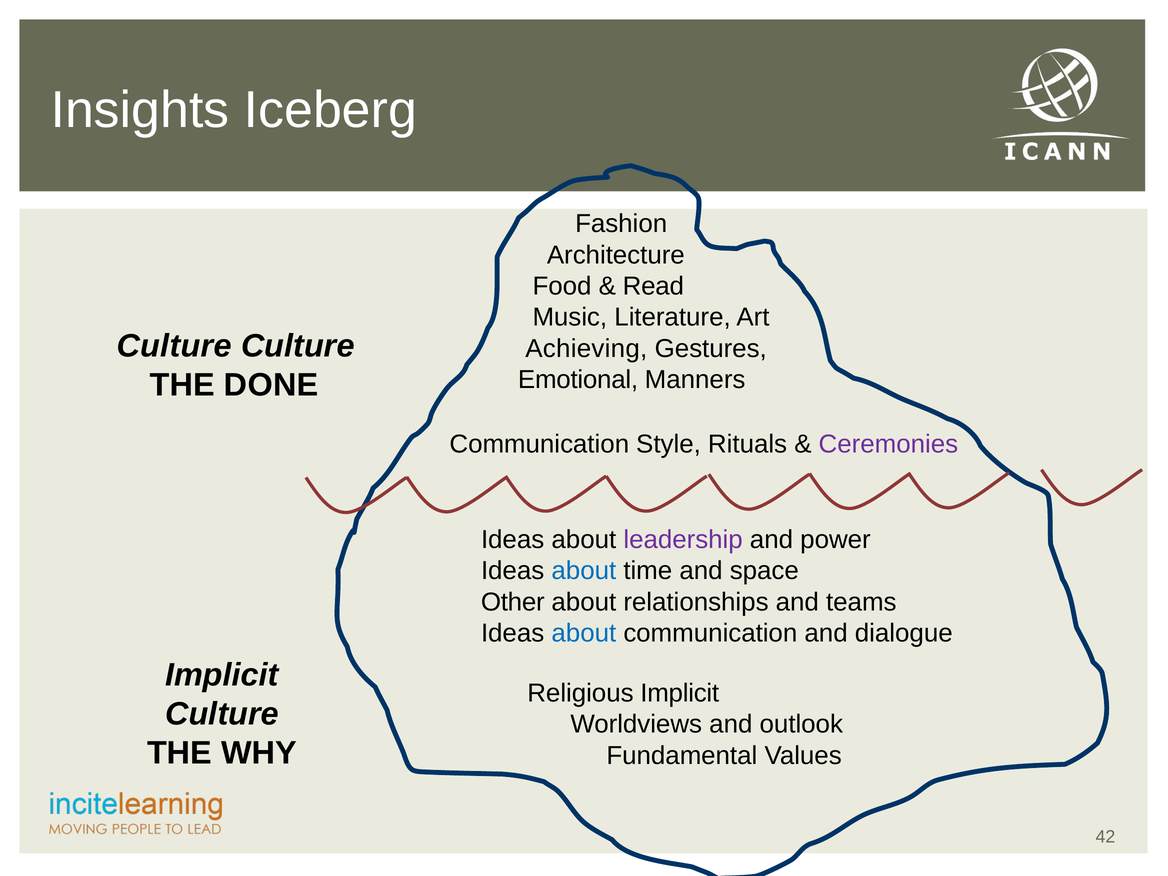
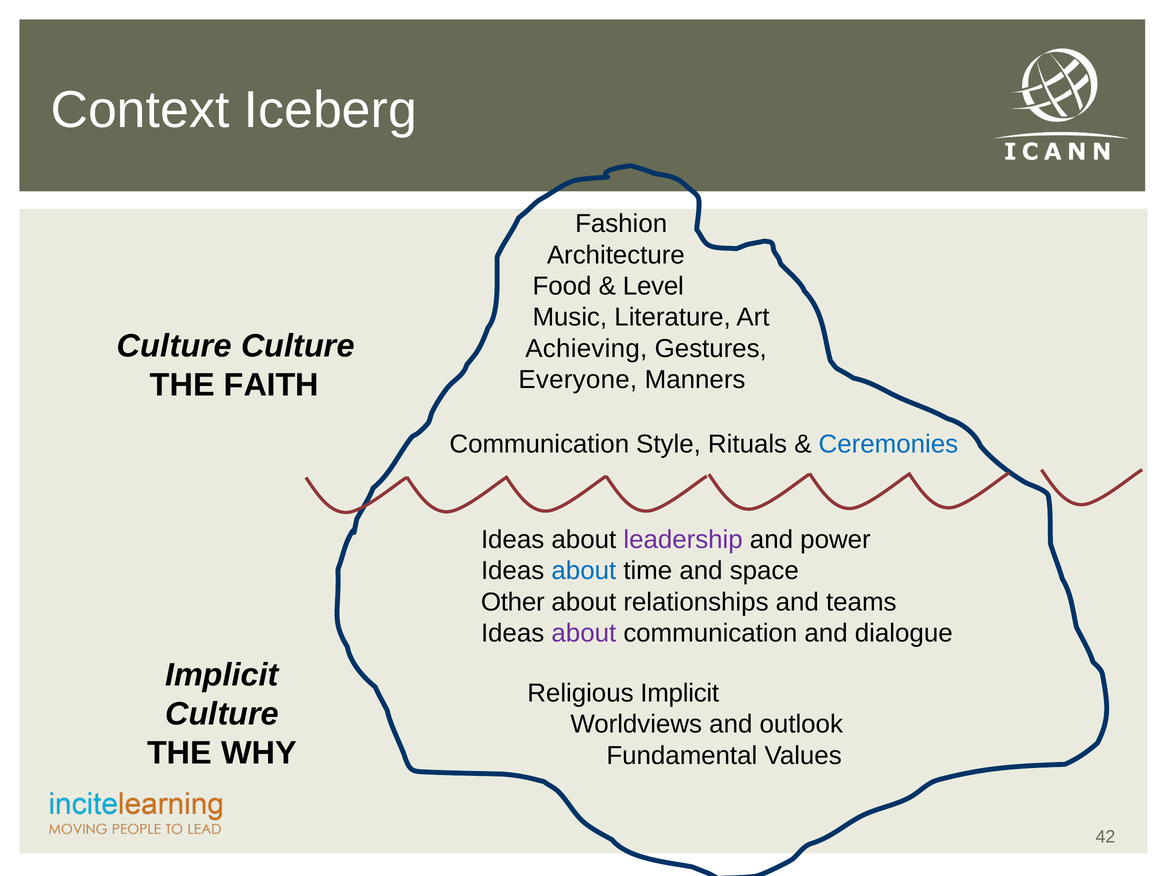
Insights: Insights -> Context (140, 110)
Read: Read -> Level (653, 286)
Emotional: Emotional -> Everyone (578, 380)
DONE: DONE -> FAITH (271, 385)
Ceremonies colour: purple -> blue (888, 444)
about colour: blue -> purple (584, 633)
